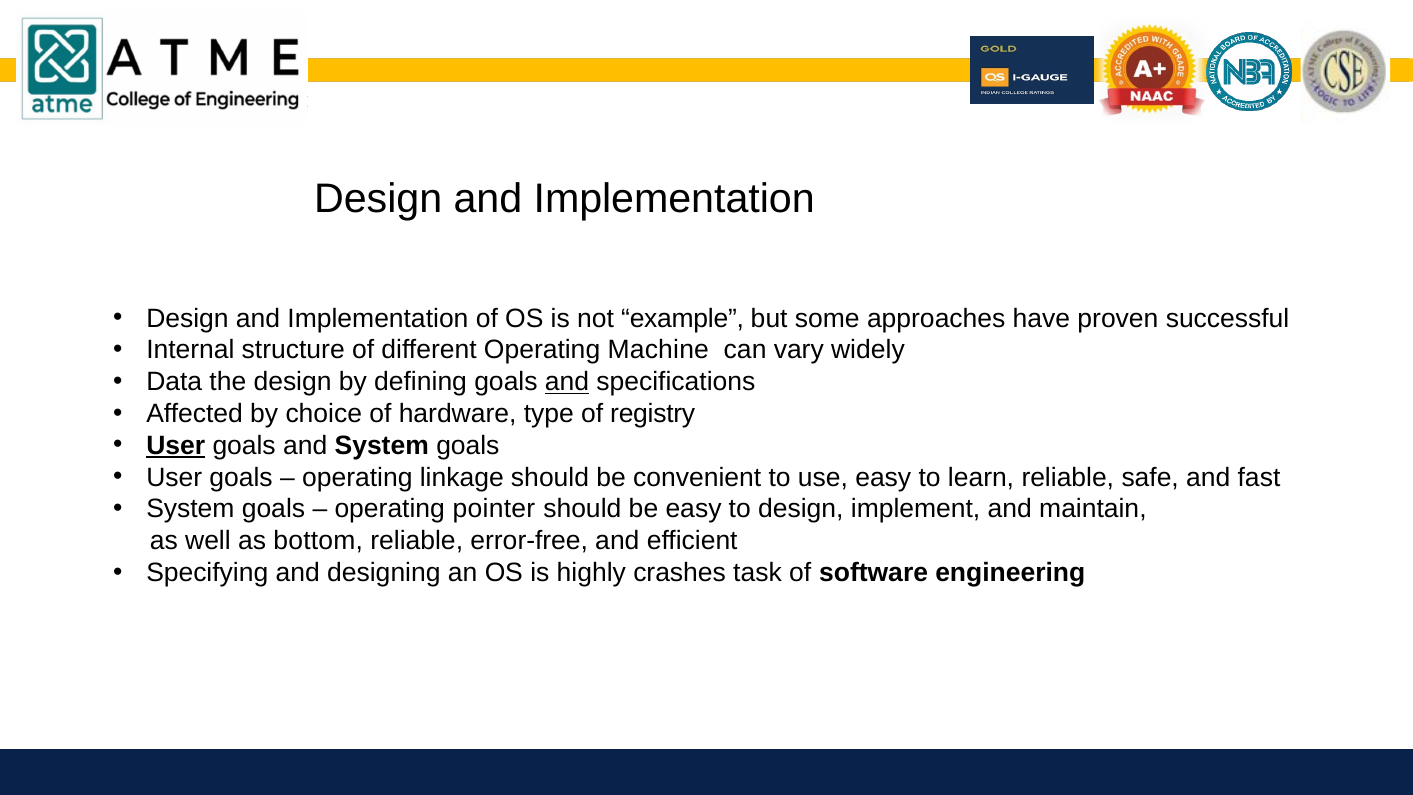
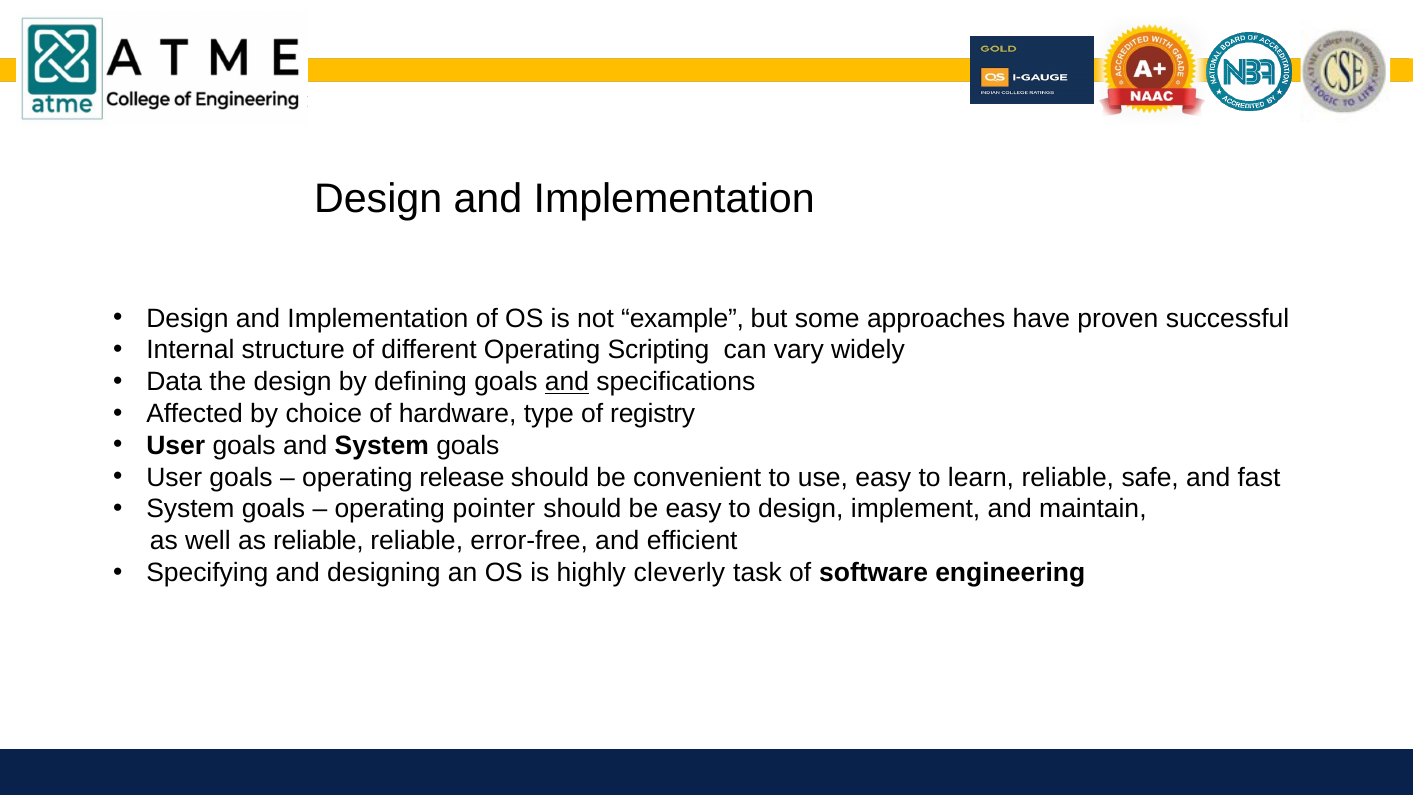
Machine: Machine -> Scripting (658, 350)
User underline: present -> none (176, 446)
linkage: linkage -> release (462, 477)
as bottom: bottom -> reliable (318, 541)
crashes: crashes -> cleverly (679, 573)
